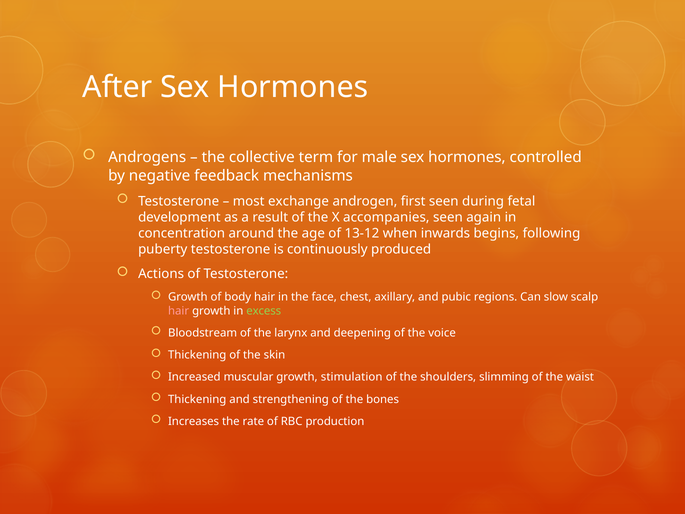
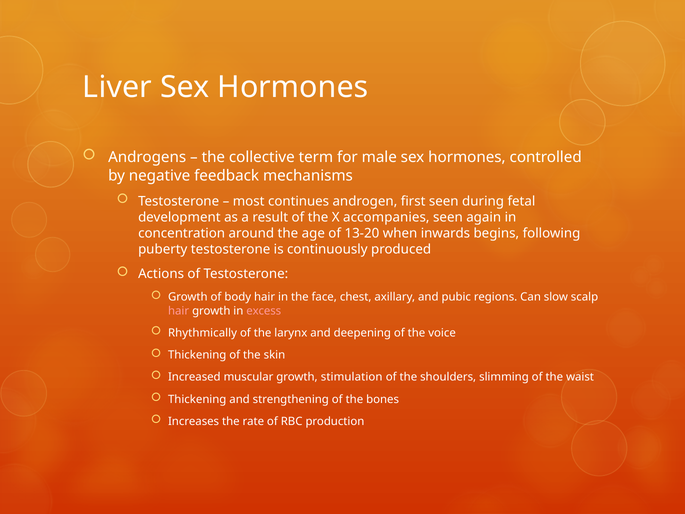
After: After -> Liver (117, 87)
exchange: exchange -> continues (299, 201)
13-12: 13-12 -> 13-20 (362, 233)
excess colour: light green -> pink (264, 311)
Bloodstream: Bloodstream -> Rhythmically (203, 333)
